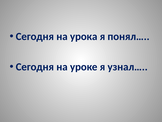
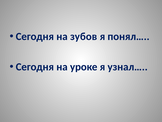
урока: урока -> зубов (84, 36)
